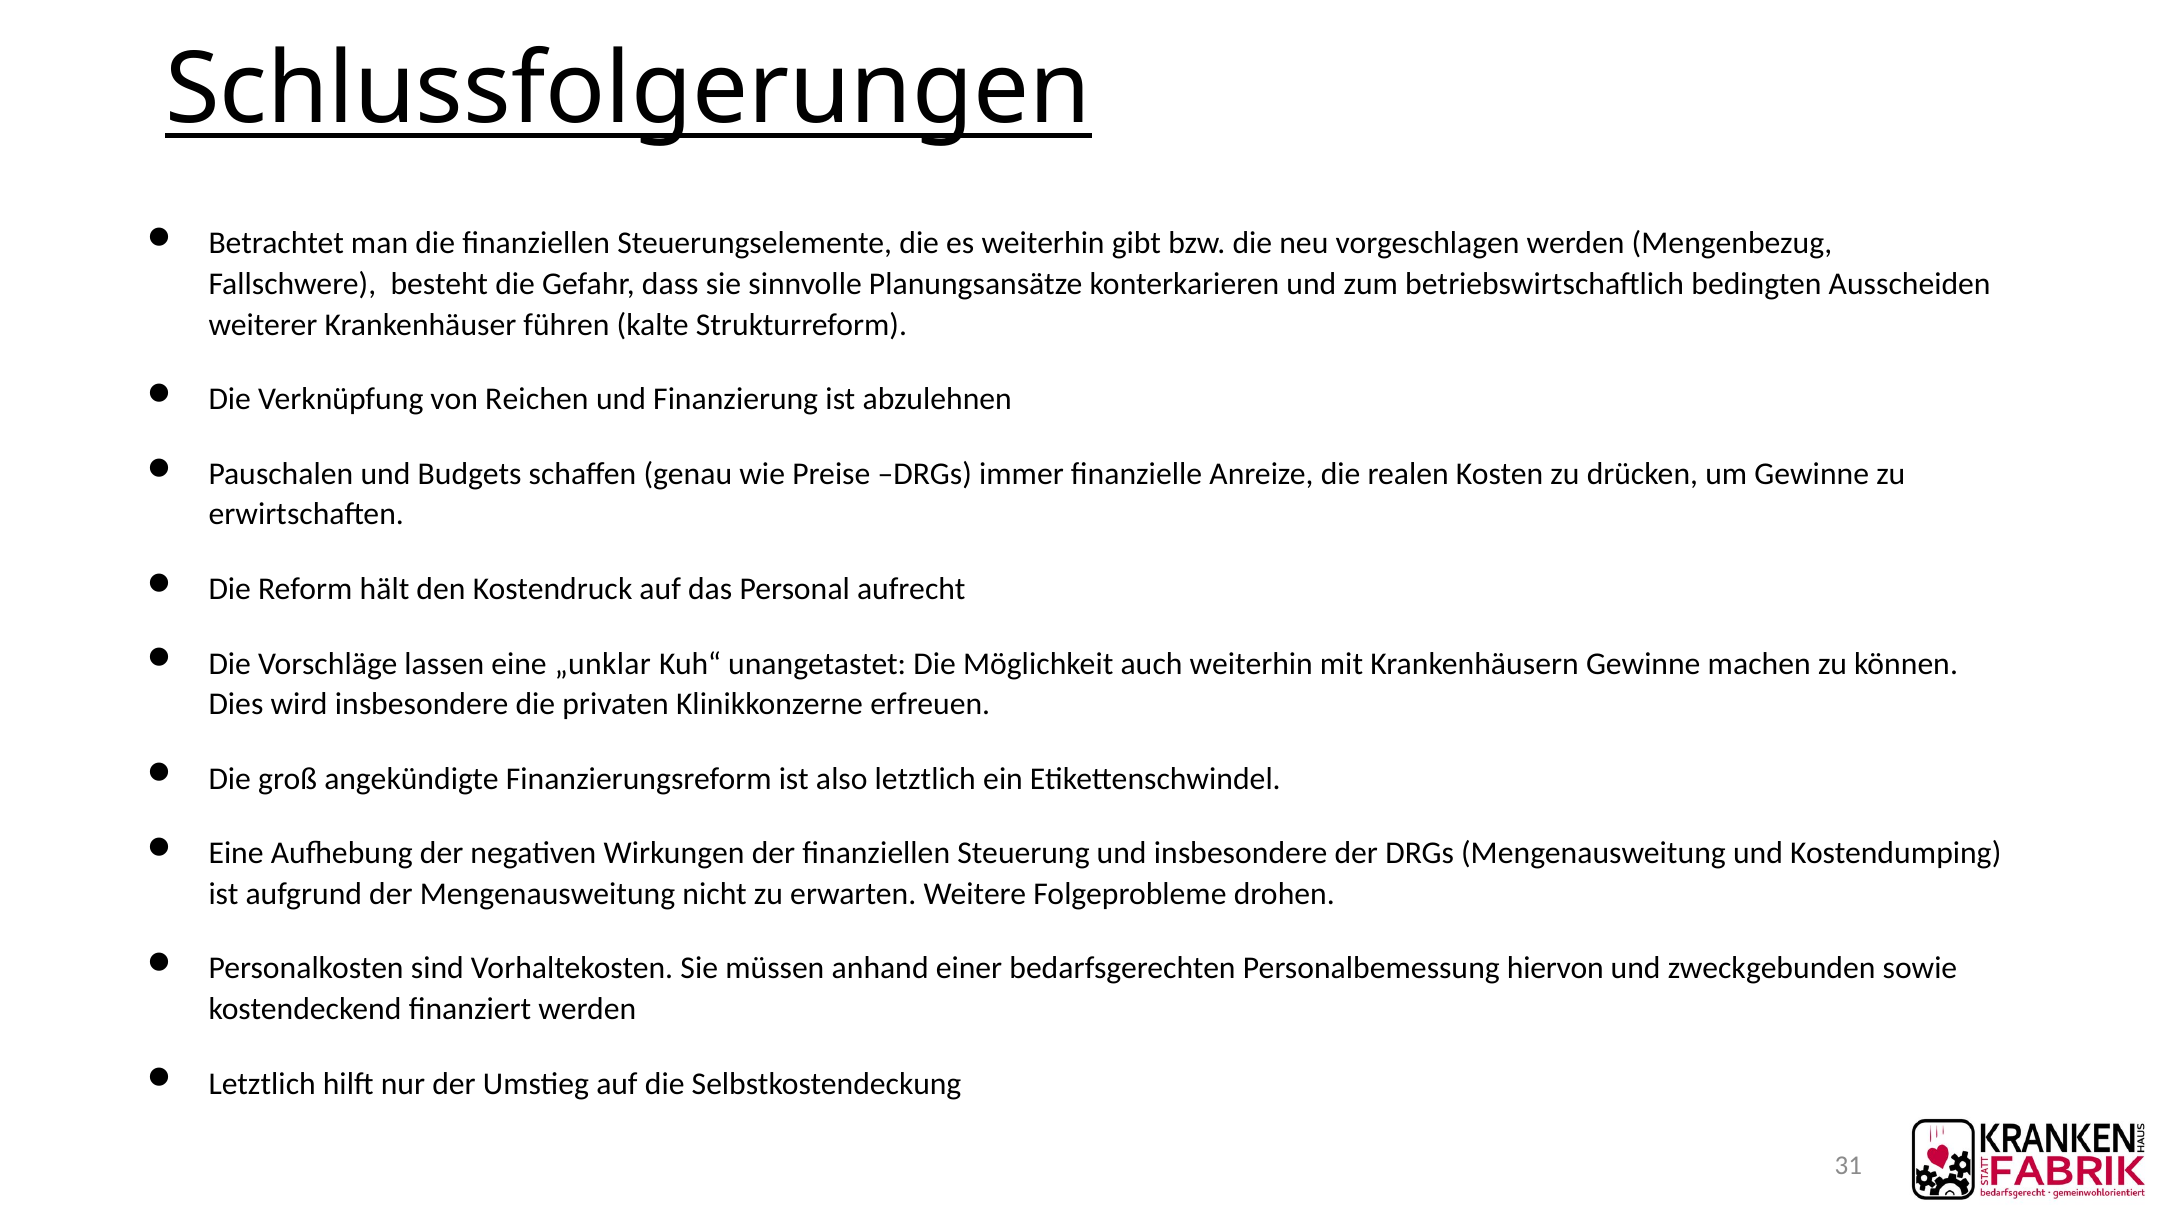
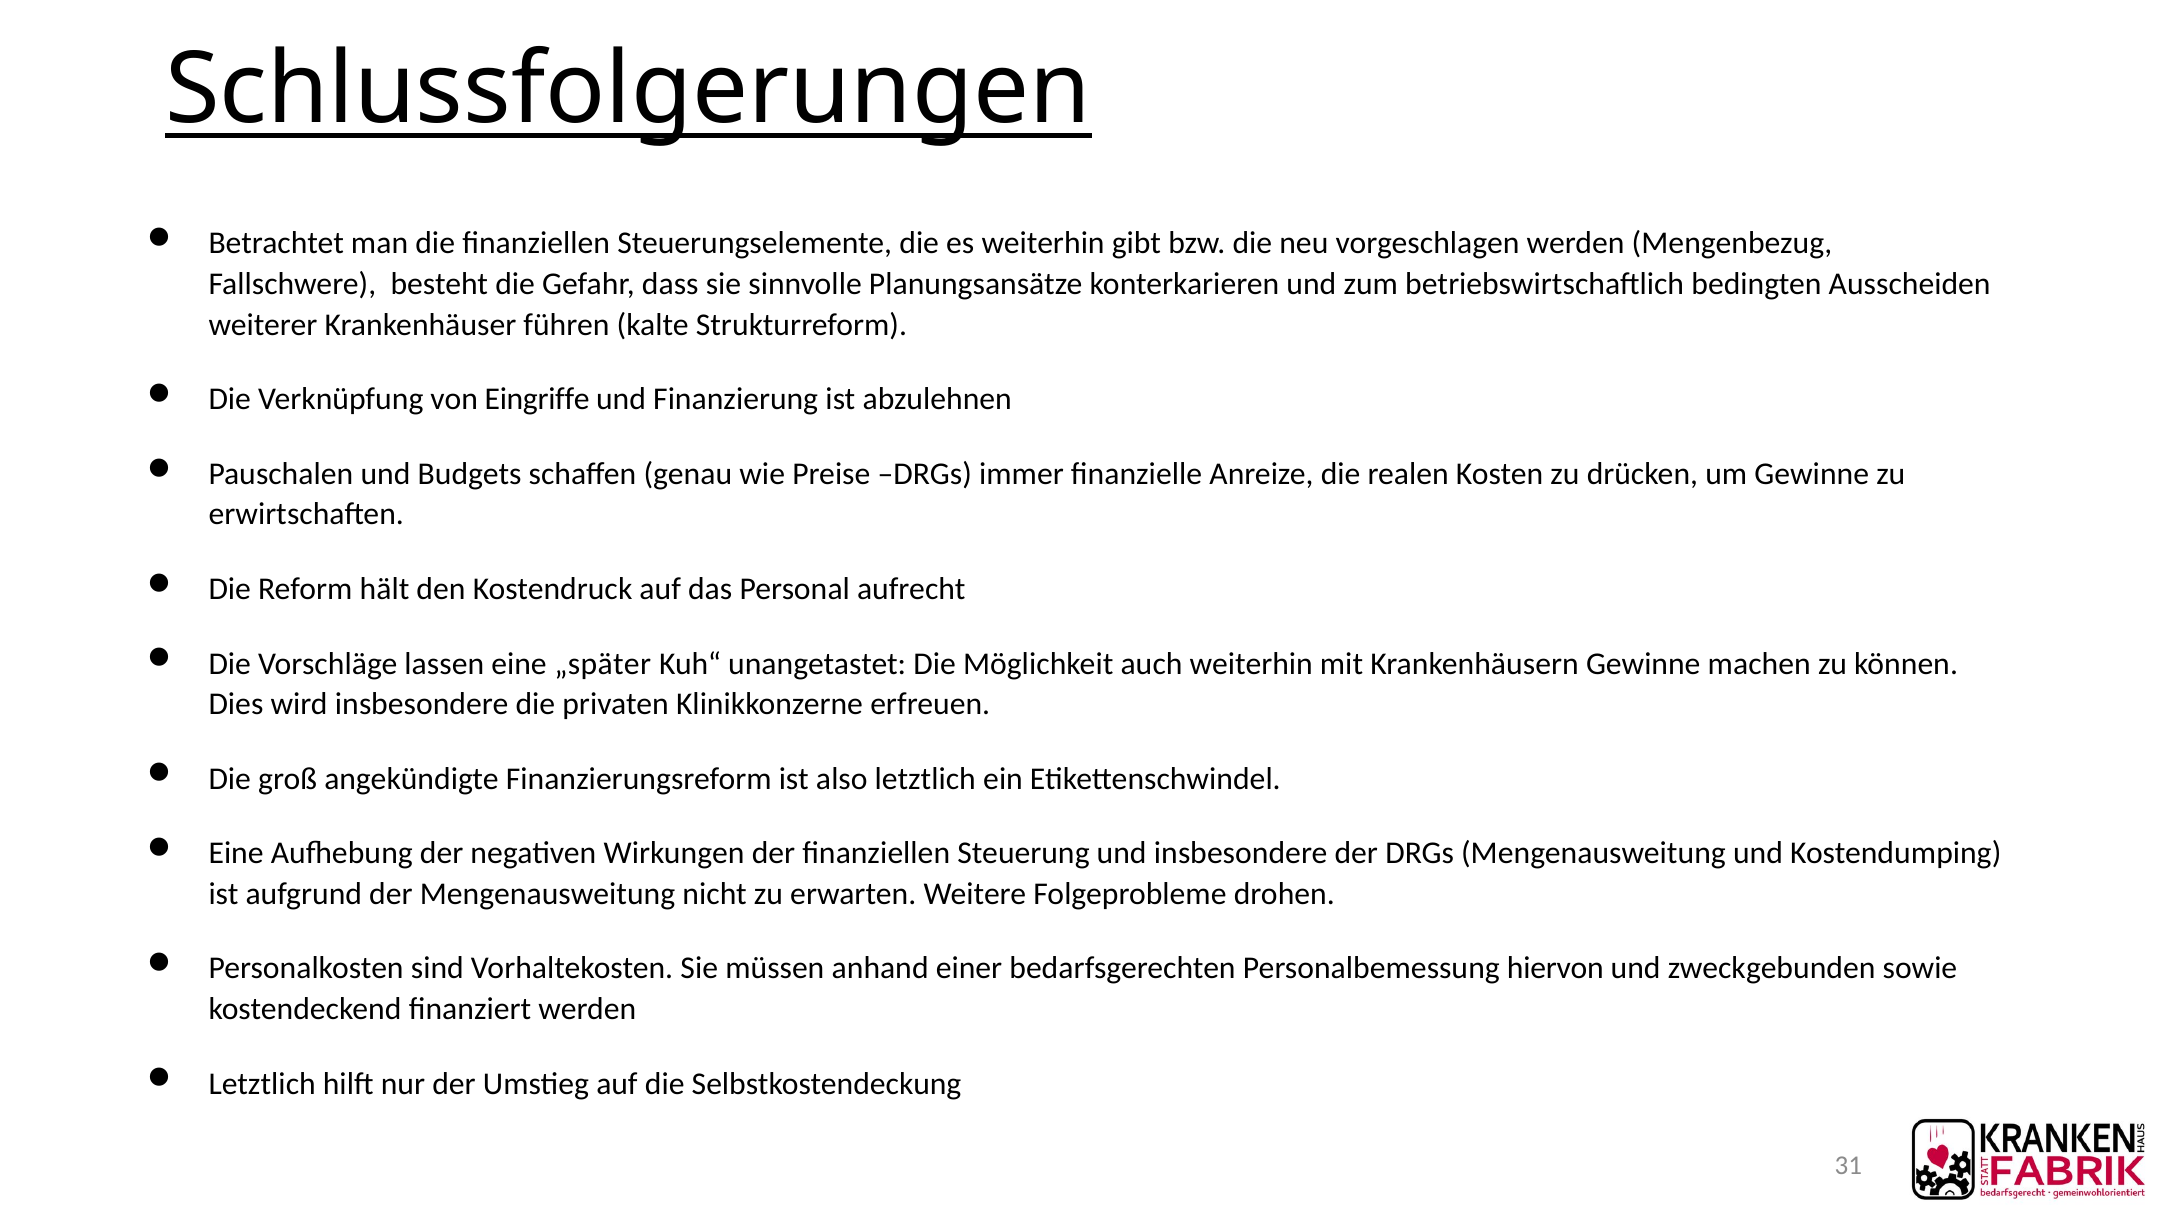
Reichen: Reichen -> Eingriffe (537, 399)
„unklar: „unklar -> „später (603, 663)
